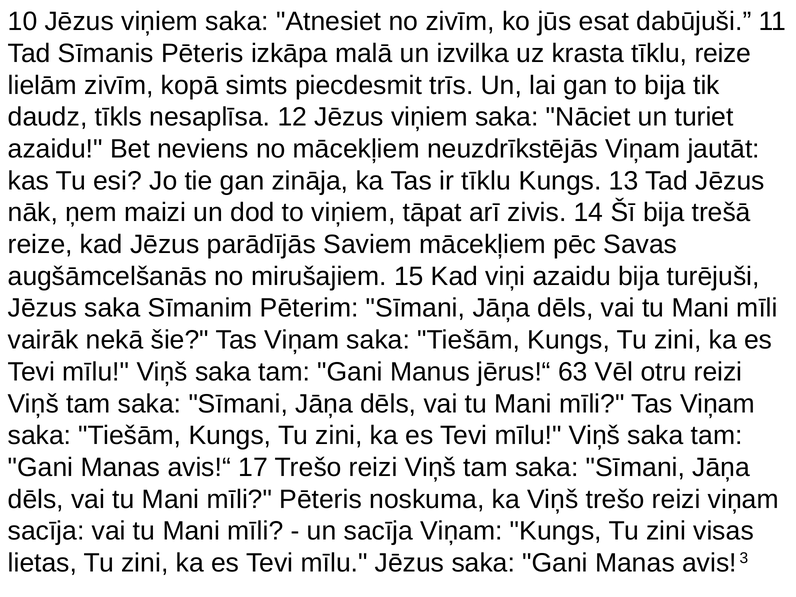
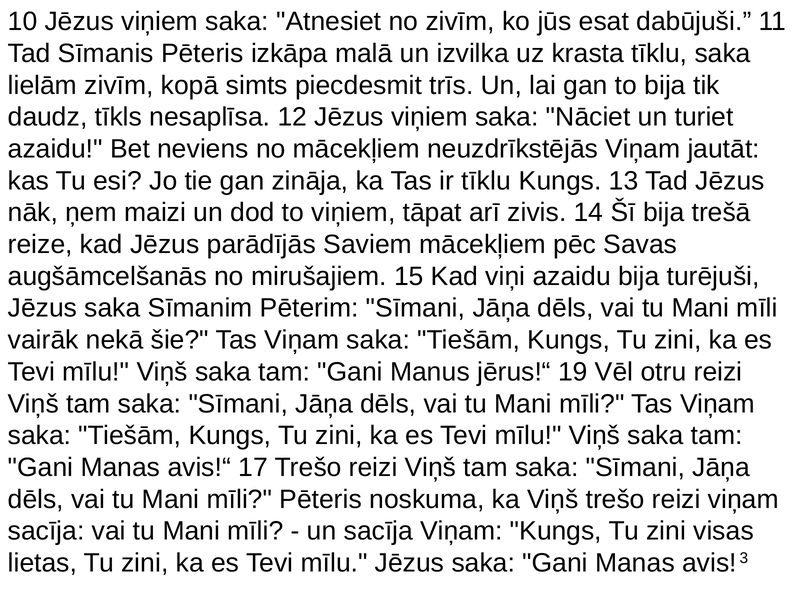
tīklu reize: reize -> saka (723, 54)
63: 63 -> 19 (573, 372)
